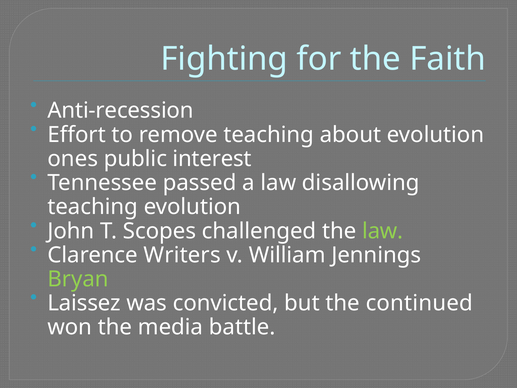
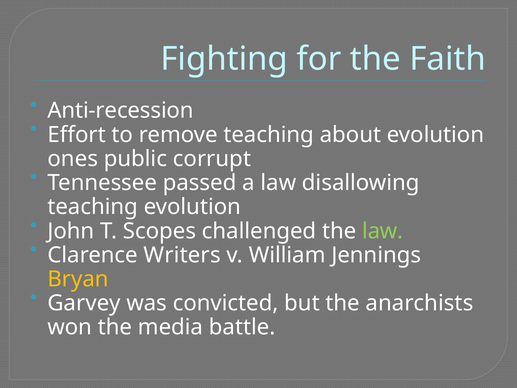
interest: interest -> corrupt (212, 159)
Bryan colour: light green -> yellow (78, 279)
Laissez: Laissez -> Garvey (84, 303)
continued: continued -> anarchists (419, 303)
